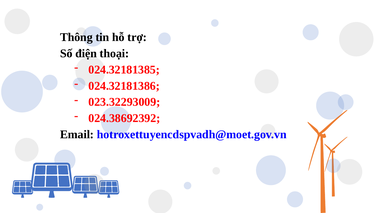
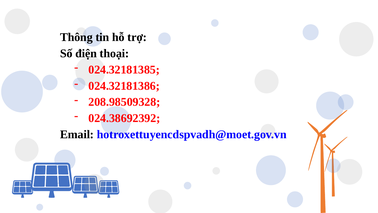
023.32293009: 023.32293009 -> 208.98509328 (124, 102)
